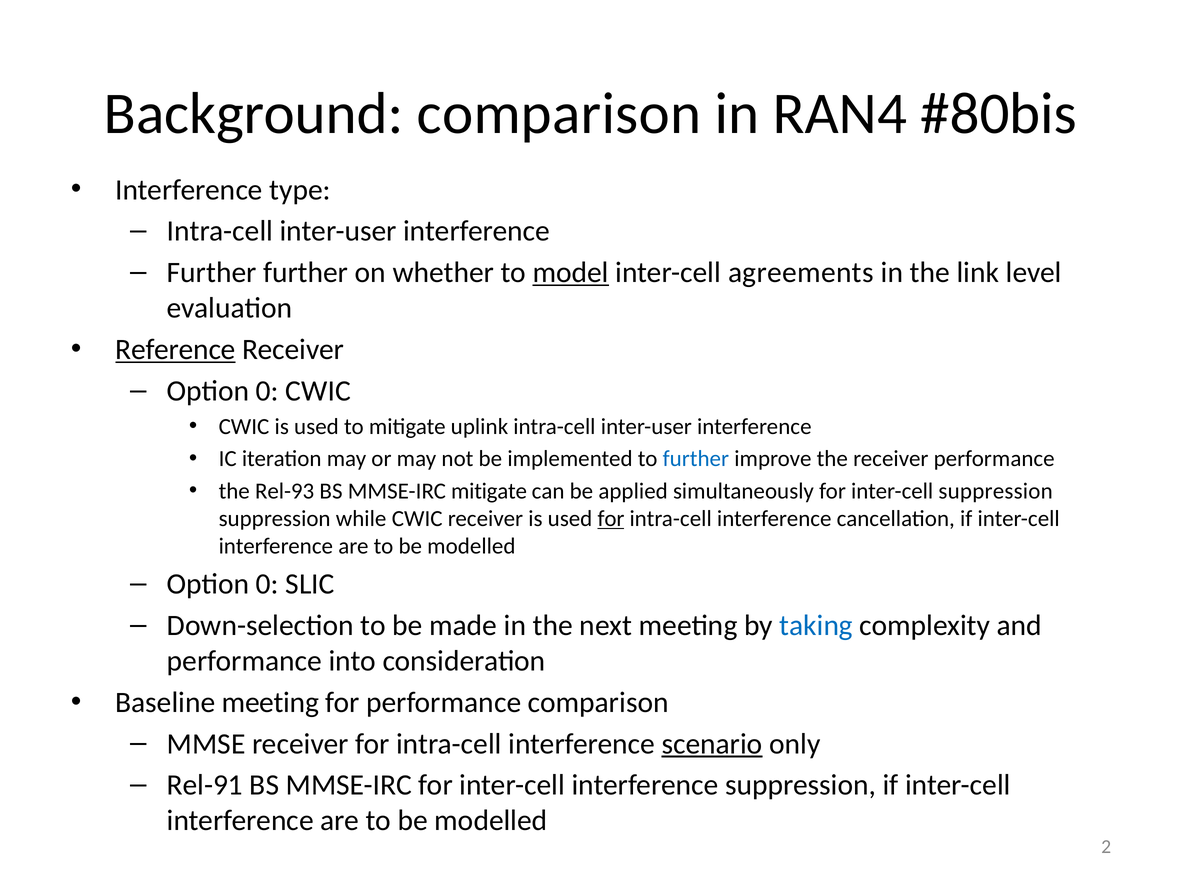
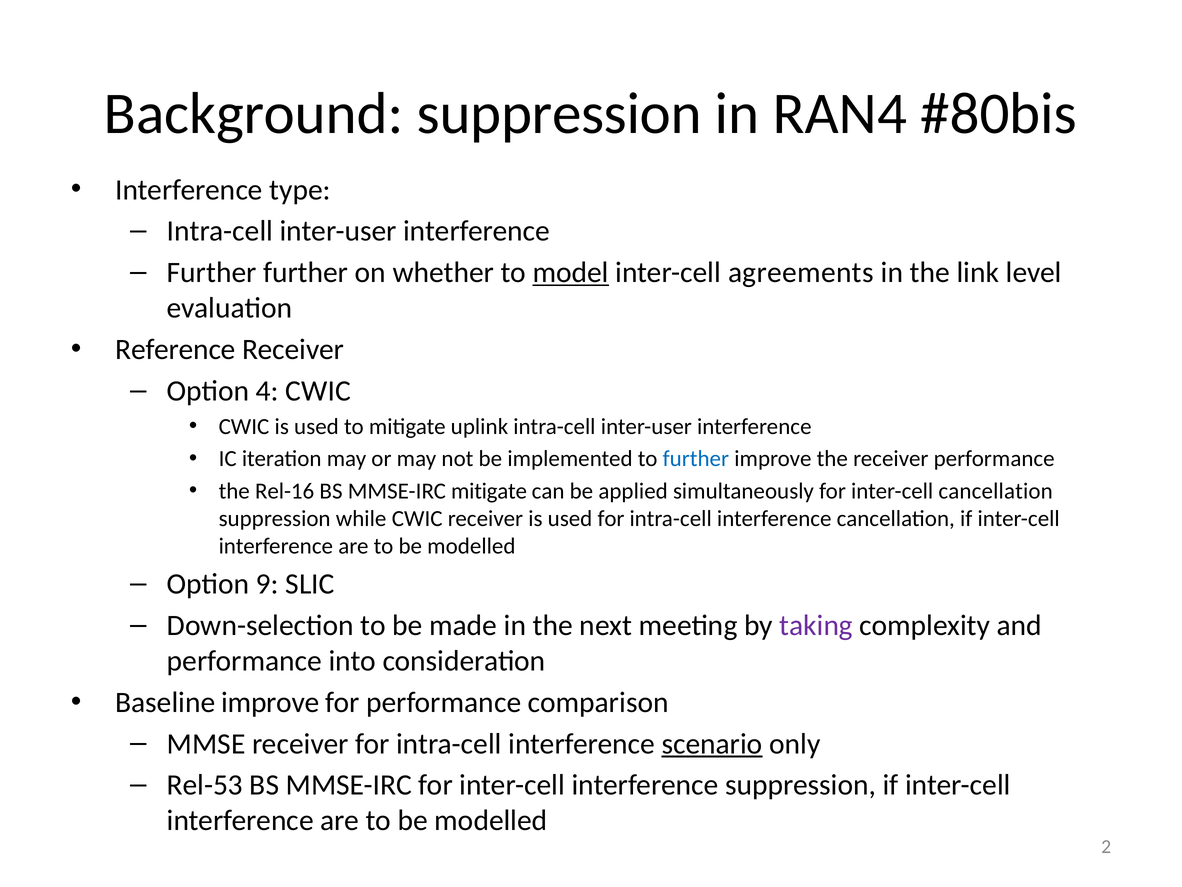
Background comparison: comparison -> suppression (559, 113)
Reference underline: present -> none (175, 349)
0: 0 -> 4 (267, 391)
Rel-93: Rel-93 -> Rel-16 (285, 491)
inter-cell suppression: suppression -> cancellation (996, 491)
for underline: present -> none (611, 518)
0: 0 -> 9 (267, 584)
taking colour: blue -> purple (816, 625)
Baseline meeting: meeting -> improve (270, 702)
Rel-91: Rel-91 -> Rel-53 (205, 785)
